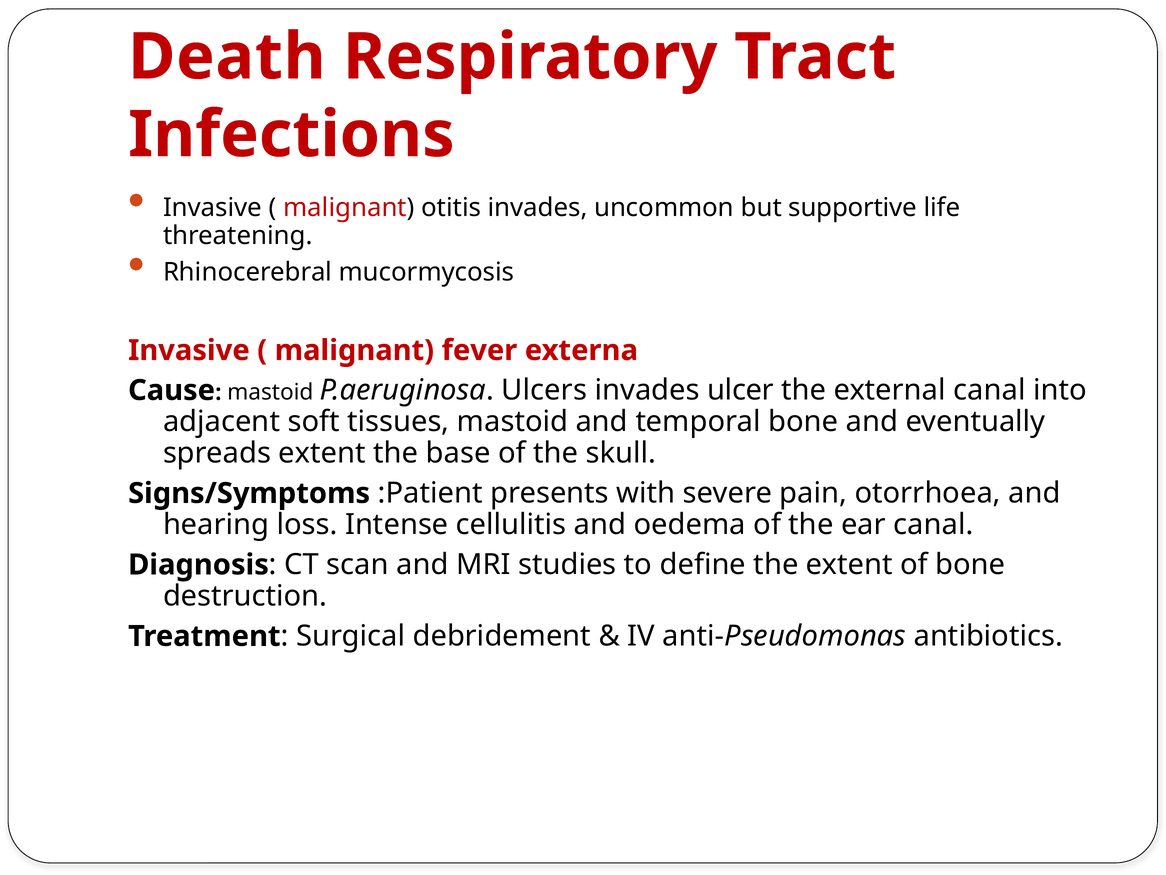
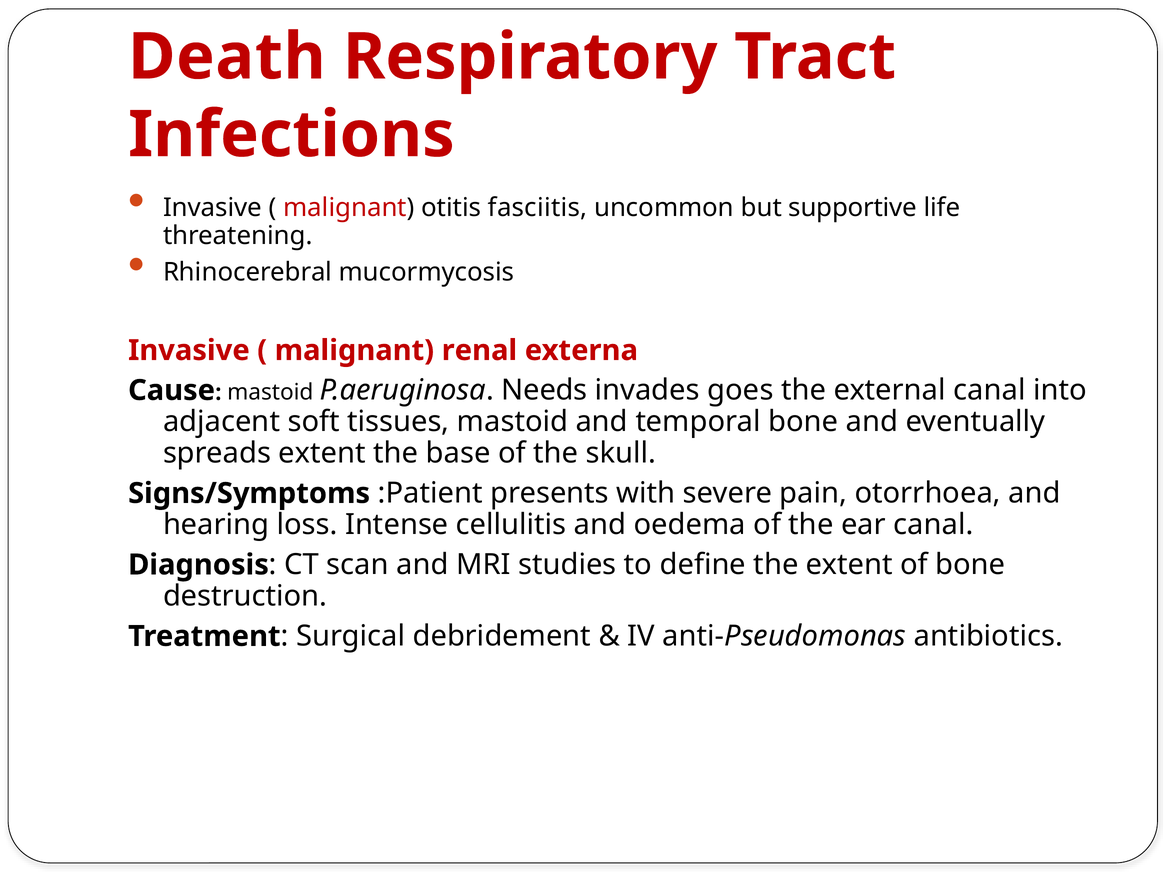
otitis invades: invades -> fasciitis (538, 208)
fever: fever -> renal (479, 350)
Ulcers: Ulcers -> Needs (544, 390)
ulcer: ulcer -> goes (740, 390)
